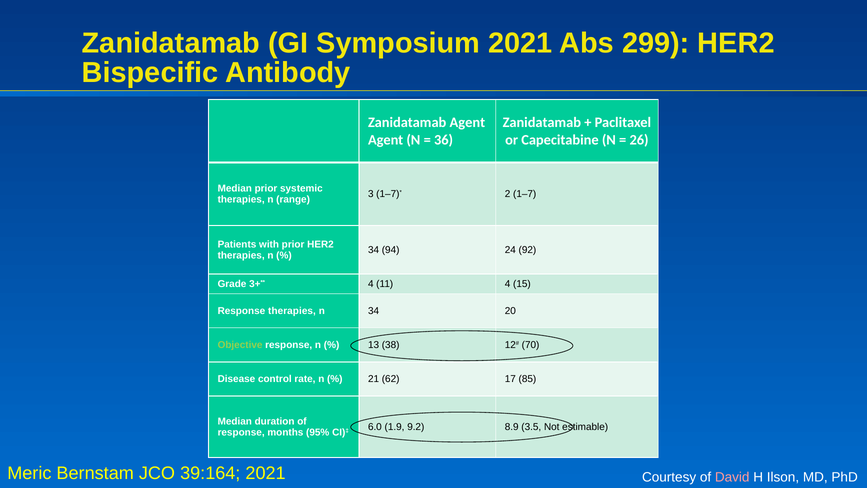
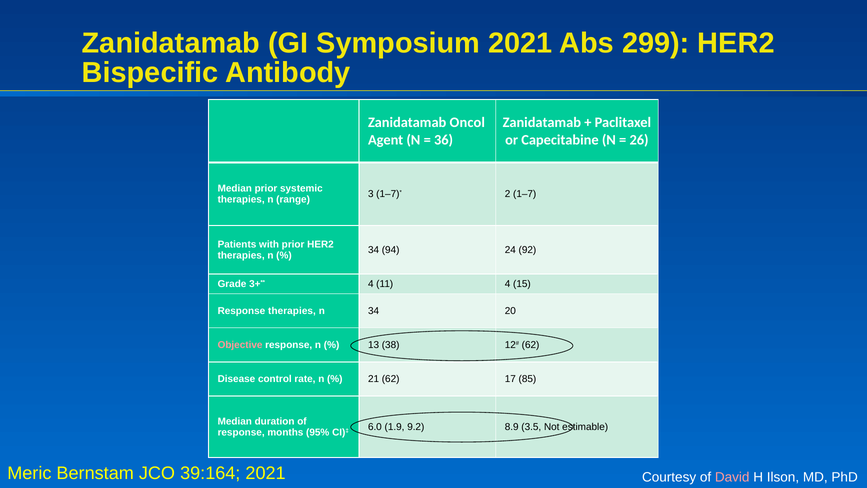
Zanidatamab Agent: Agent -> Oncol (467, 122)
Objective colour: light green -> pink (240, 345)
70: 70 -> 62 (531, 345)
